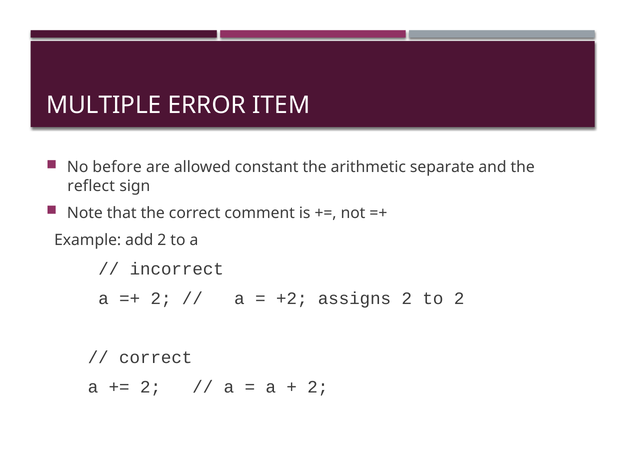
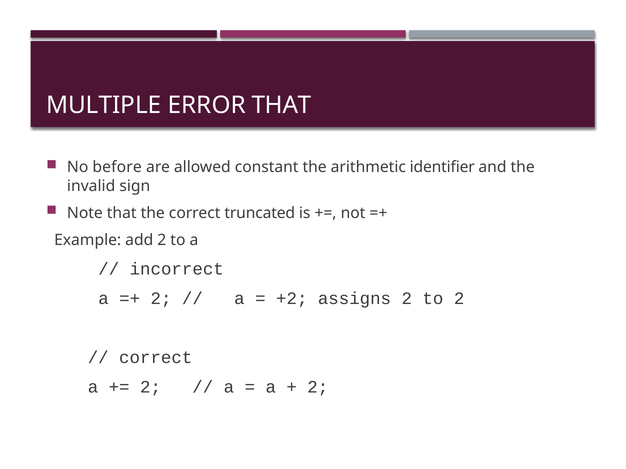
ERROR ITEM: ITEM -> THAT (282, 105)
separate: separate -> identifier (442, 167)
reflect: reflect -> invalid (91, 186)
comment: comment -> truncated (260, 213)
